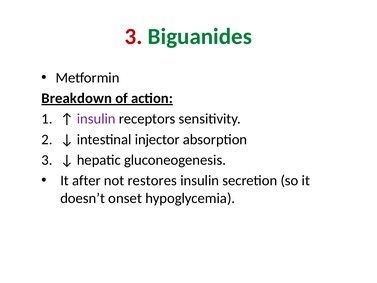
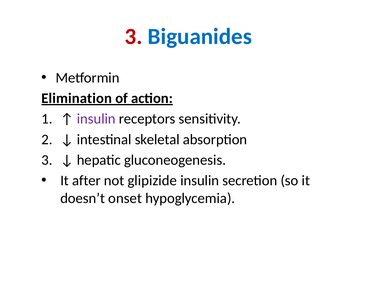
Biguanides colour: green -> blue (200, 36)
Breakdown: Breakdown -> Elimination (77, 98)
injector: injector -> skeletal (157, 139)
restores: restores -> glipizide (152, 180)
